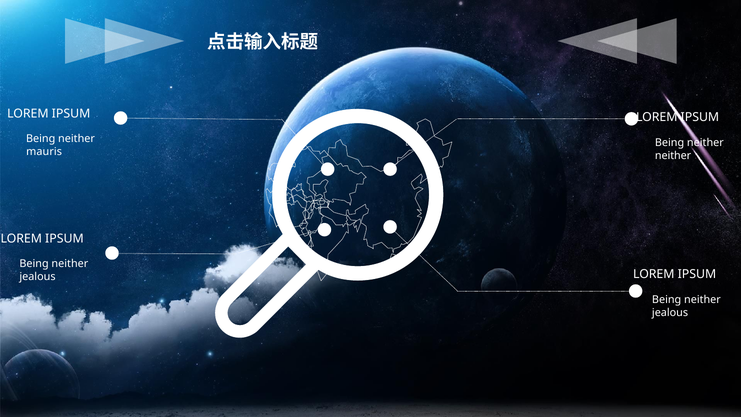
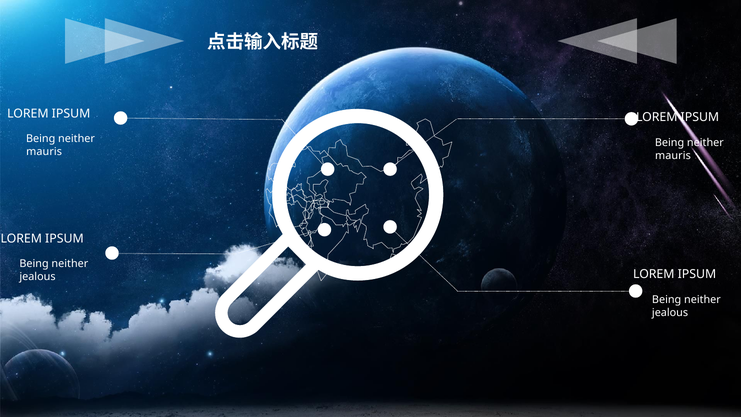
neither: neither -> mauris (673, 156)
